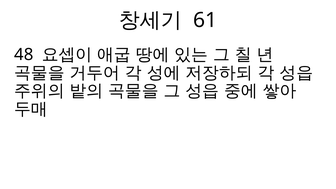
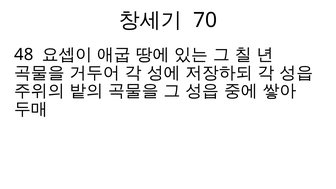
61: 61 -> 70 (205, 20)
